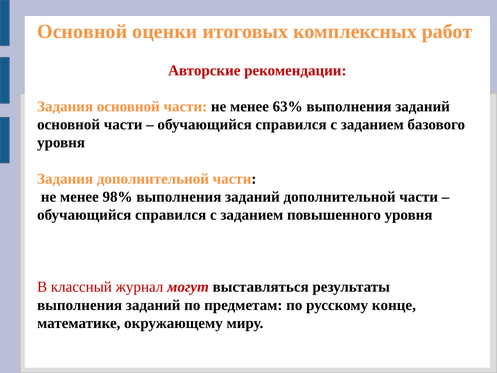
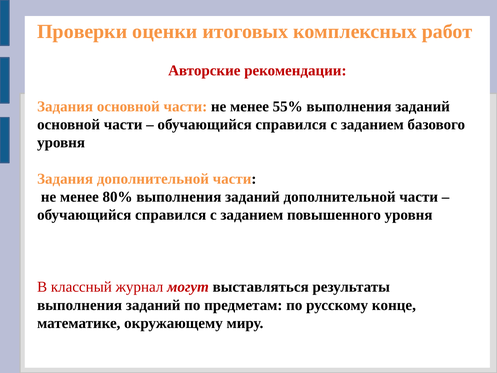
Основной: Основной -> Проверки (82, 32)
63%: 63% -> 55% (288, 106)
98%: 98% -> 80% (118, 197)
